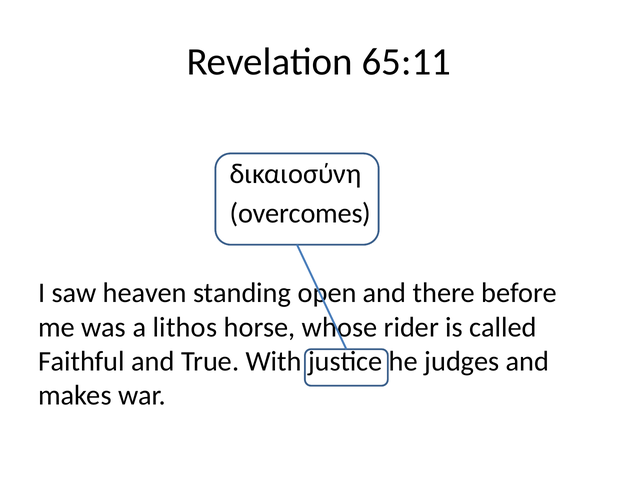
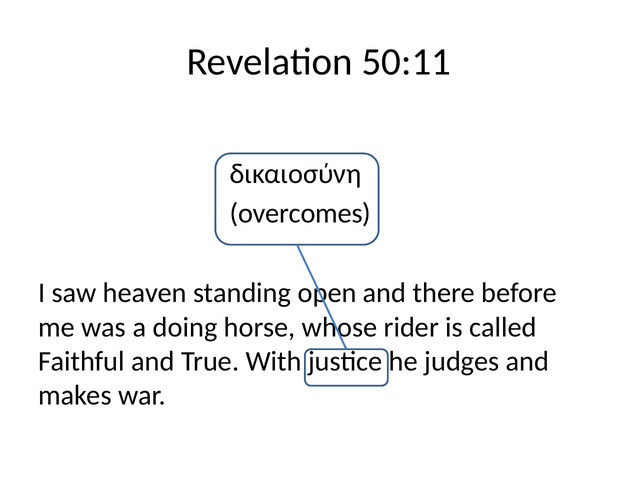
65:11: 65:11 -> 50:11 (406, 62)
lithos: lithos -> doing (185, 327)
